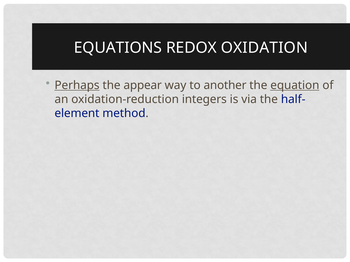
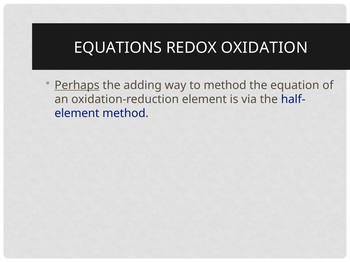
appear: appear -> adding (143, 85)
to another: another -> method (225, 85)
equation underline: present -> none (295, 85)
oxidation-reduction integers: integers -> element (204, 99)
